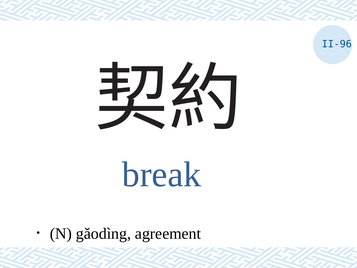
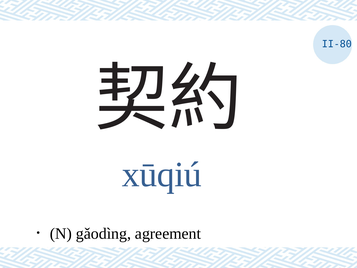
II-96: II-96 -> II-80 (337, 44)
break: break -> xūqiú (162, 174)
